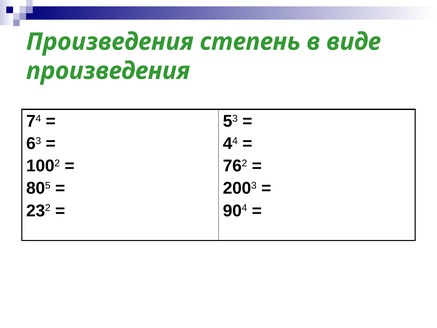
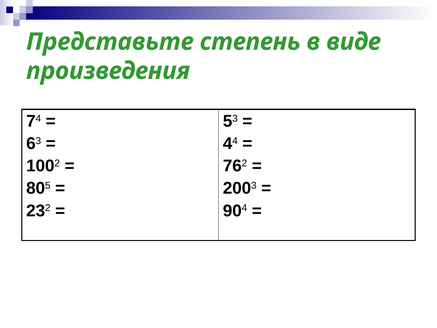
Произведения: Произведения -> Представьте (110, 42)
